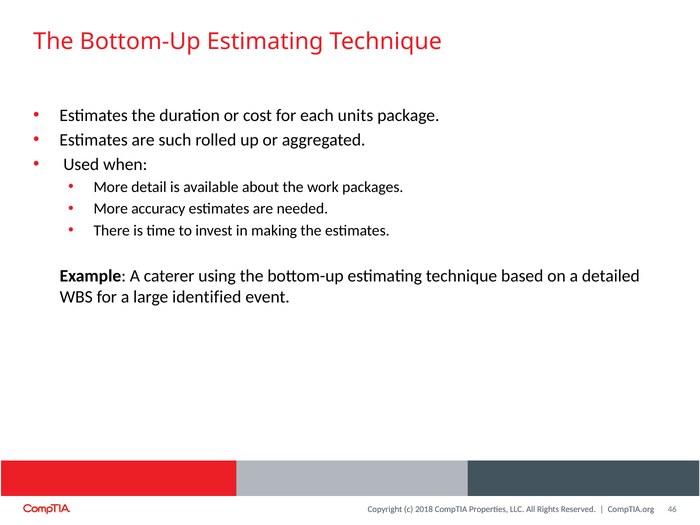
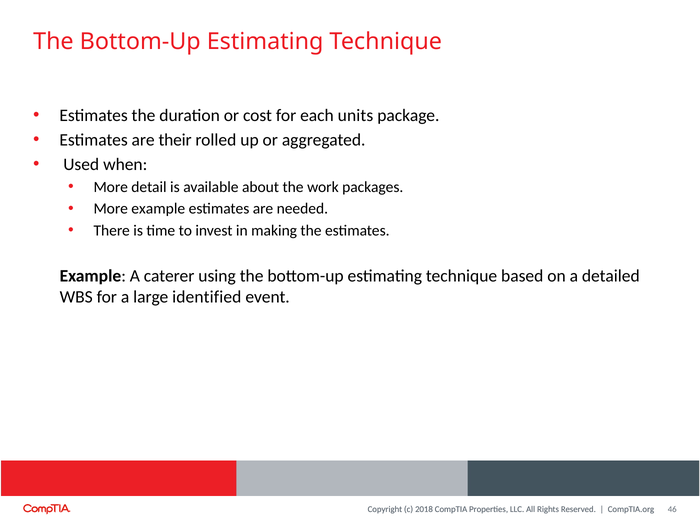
such: such -> their (175, 140)
More accuracy: accuracy -> example (158, 209)
